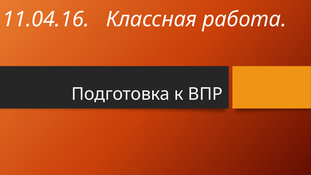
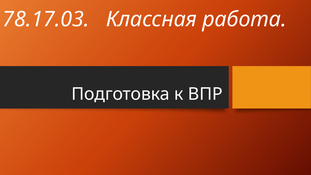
11.04.16: 11.04.16 -> 78.17.03 (46, 19)
